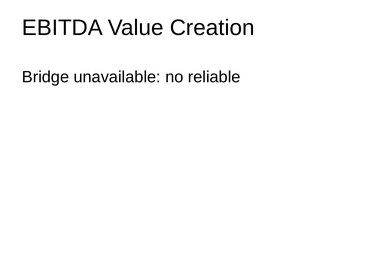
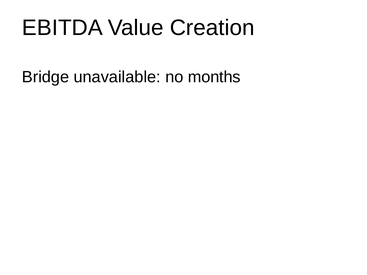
reliable: reliable -> months (214, 77)
